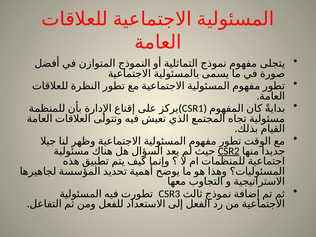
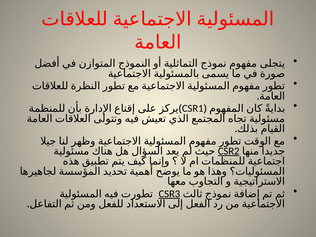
CSR3 underline: none -> present (169, 194)
